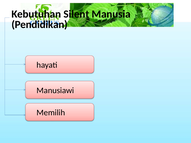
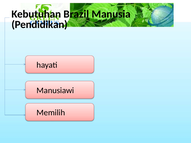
Silent: Silent -> Brazil (76, 14)
